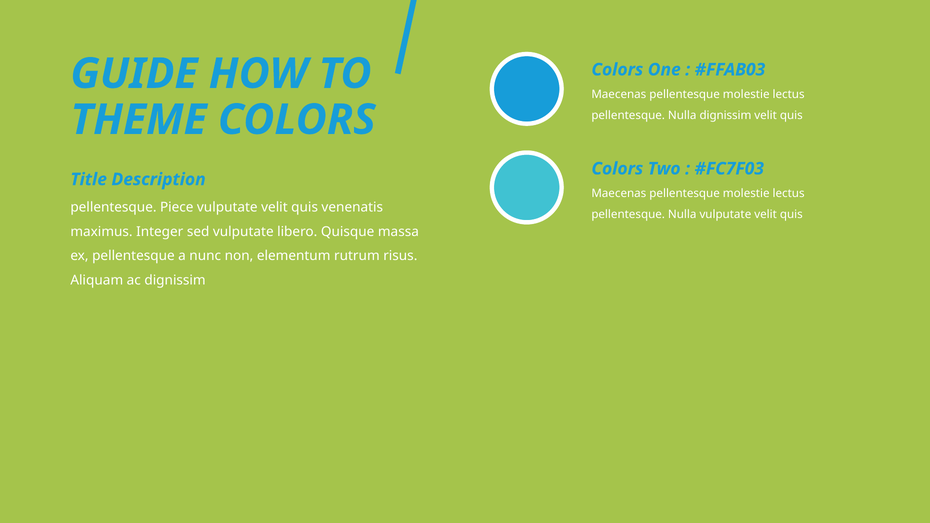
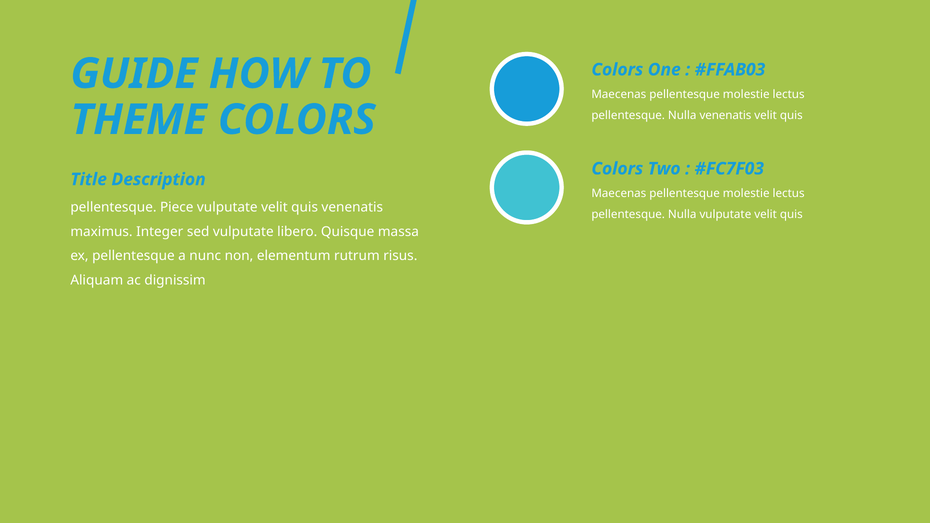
Nulla dignissim: dignissim -> venenatis (725, 115)
